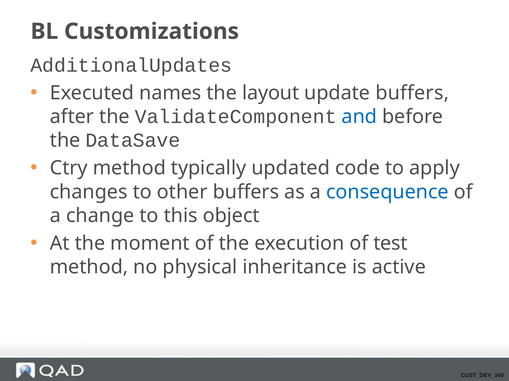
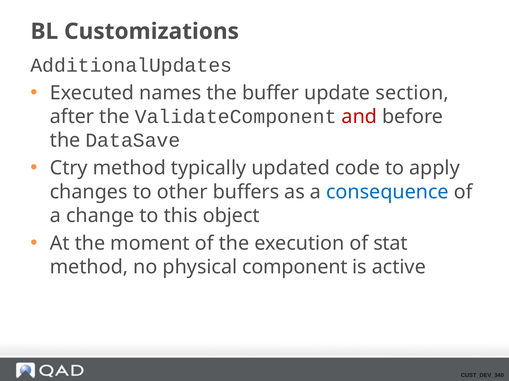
layout: layout -> buffer (271, 93)
update buffers: buffers -> section (412, 93)
and colour: blue -> red (359, 117)
test: test -> stat (391, 244)
inheritance: inheritance -> component (295, 267)
